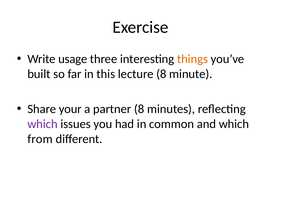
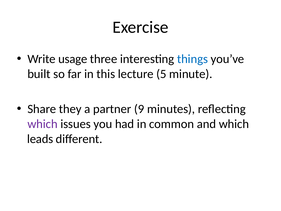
things colour: orange -> blue (193, 59)
lecture 8: 8 -> 5 (161, 74)
your: your -> they (70, 109)
partner 8: 8 -> 9 (139, 109)
from: from -> leads (40, 139)
